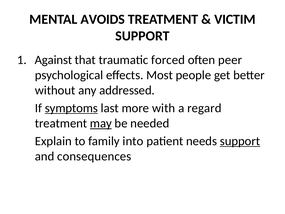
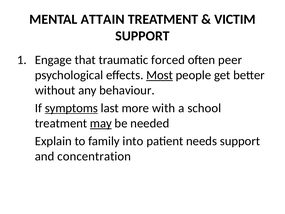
AVOIDS: AVOIDS -> ATTAIN (103, 19)
Against: Against -> Engage (53, 60)
Most underline: none -> present (160, 75)
addressed: addressed -> behaviour (127, 90)
regard: regard -> school (204, 108)
support underline: present -> none (240, 141)
consequences: consequences -> concentration (94, 156)
